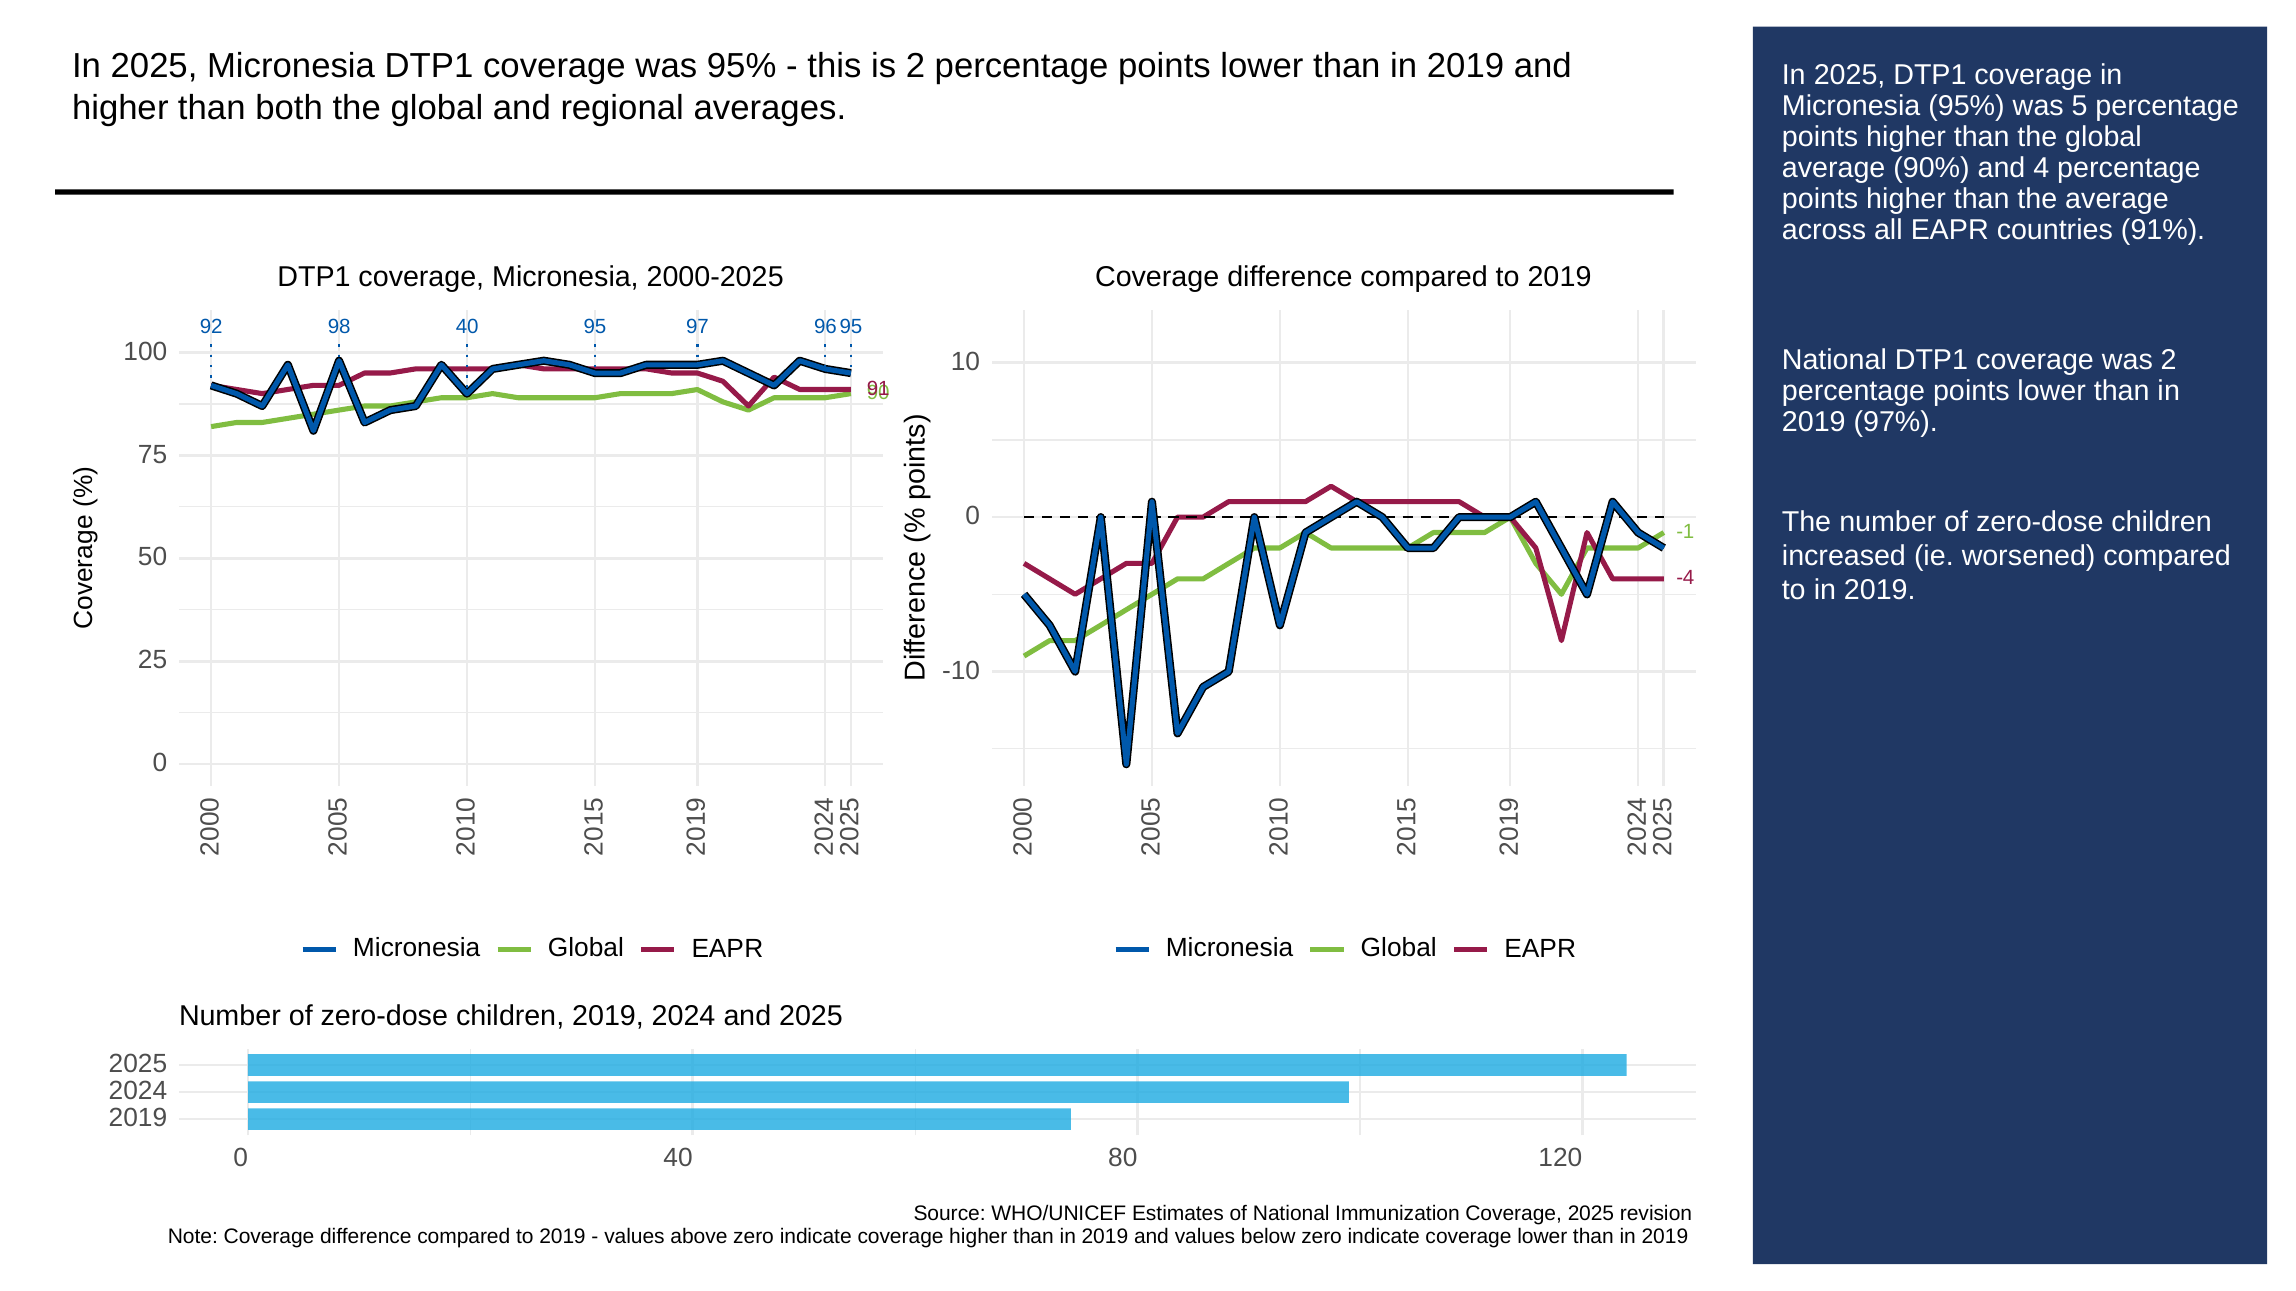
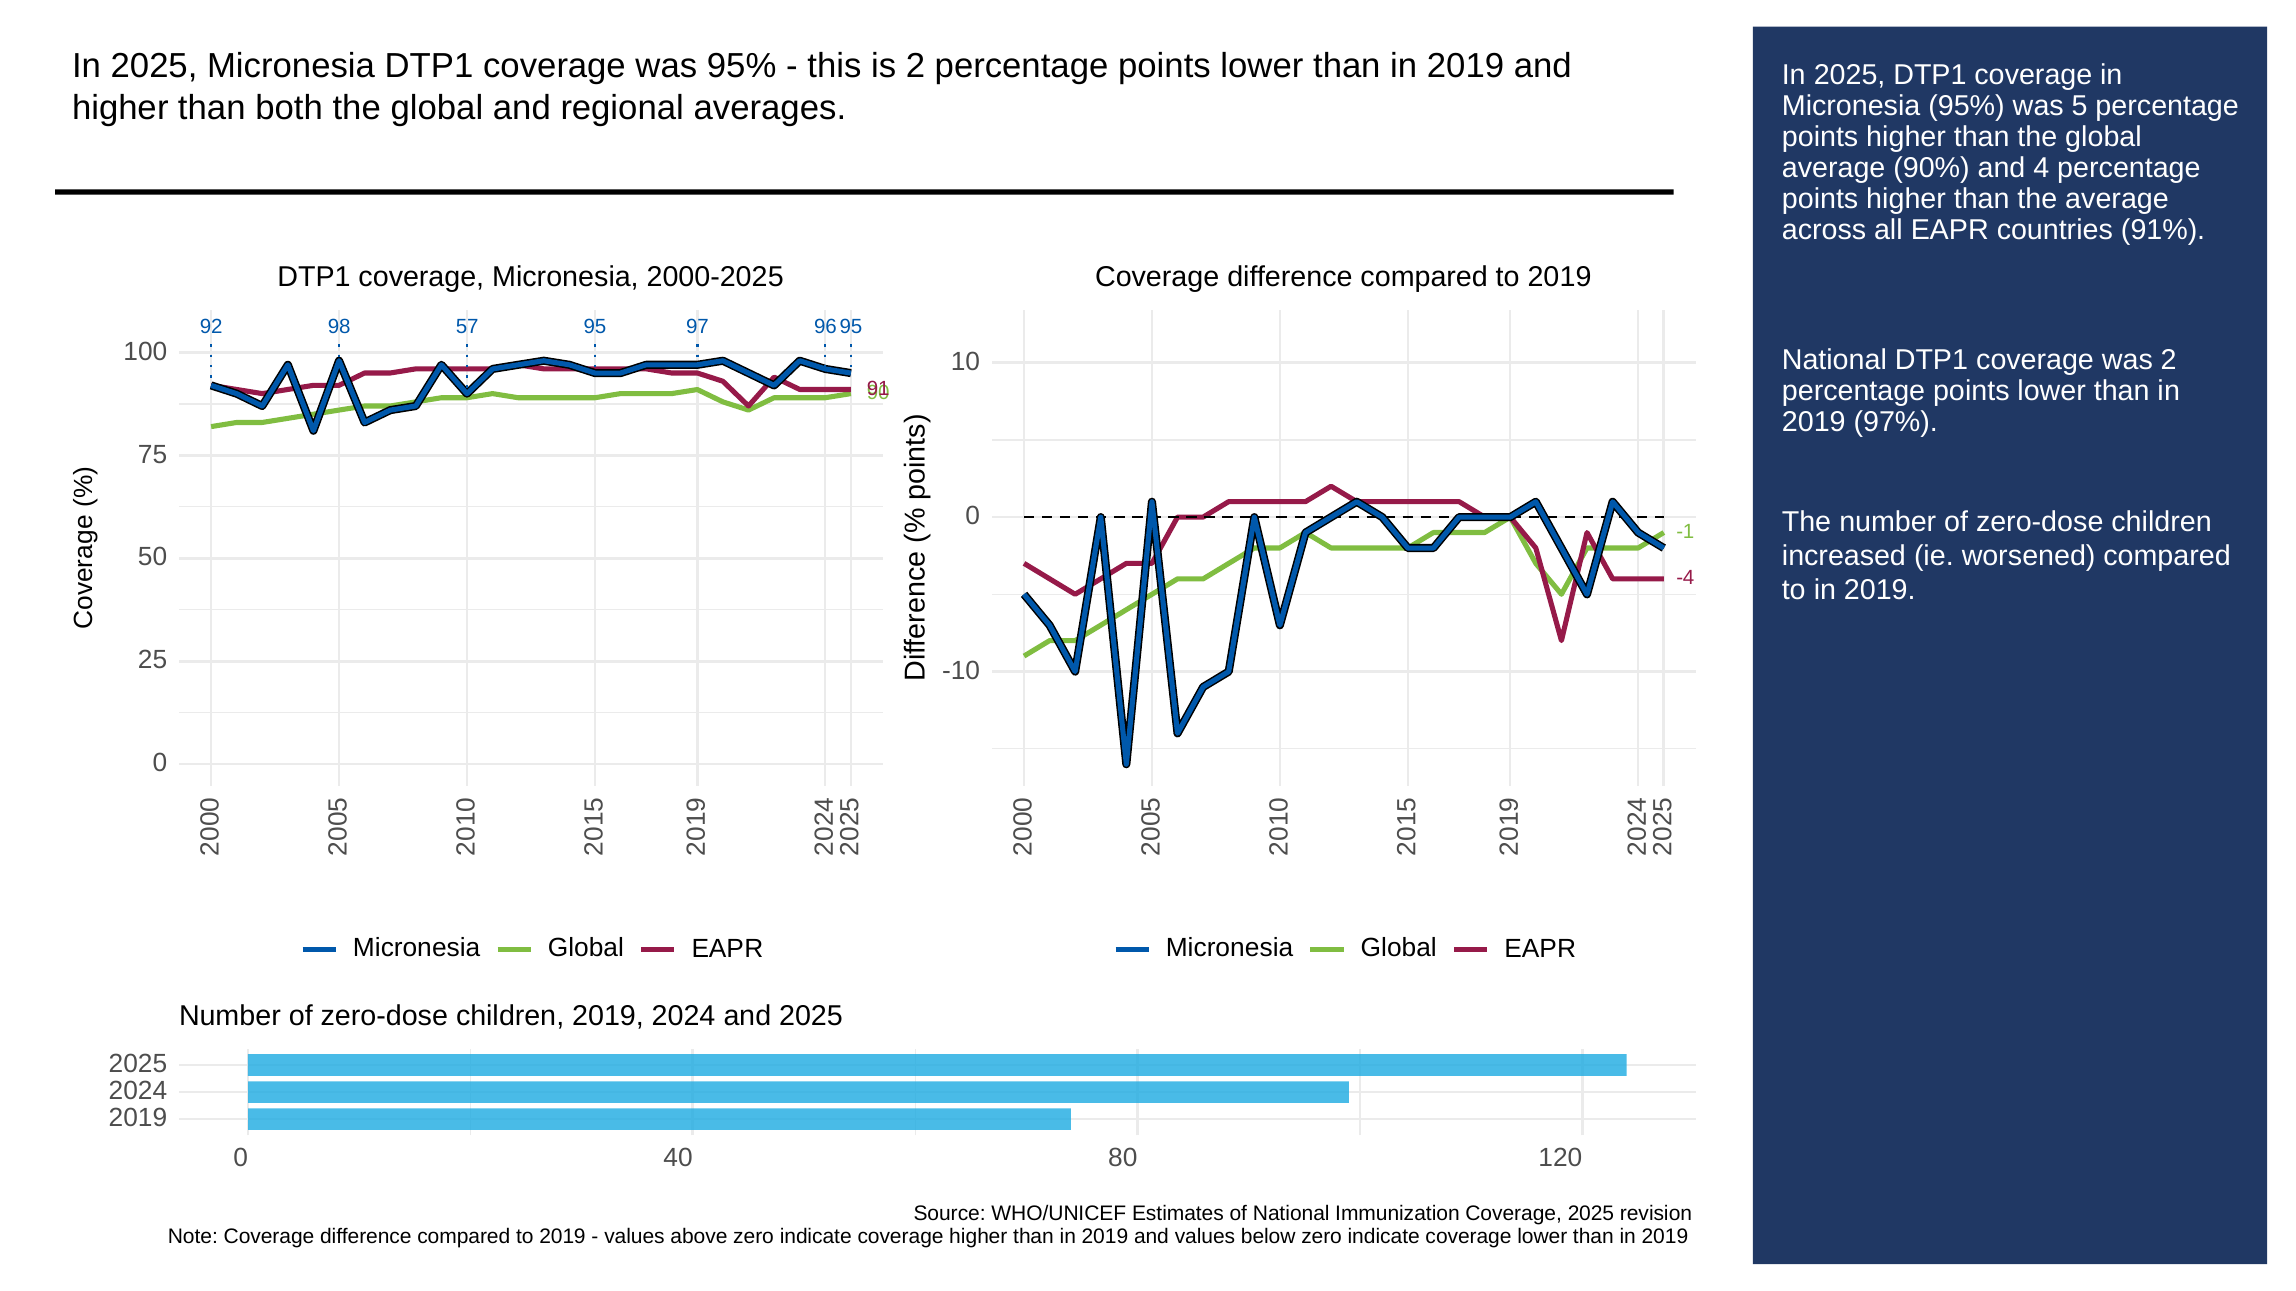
98 40: 40 -> 57 (467, 327)
